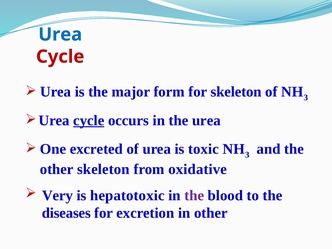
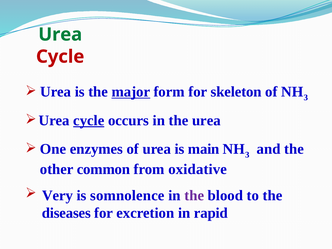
Urea colour: blue -> green (60, 34)
major underline: none -> present (131, 92)
excreted: excreted -> enzymes (96, 149)
toxic: toxic -> main (204, 149)
other skeleton: skeleton -> common (104, 169)
hepatotoxic: hepatotoxic -> somnolence (127, 195)
in other: other -> rapid (211, 213)
